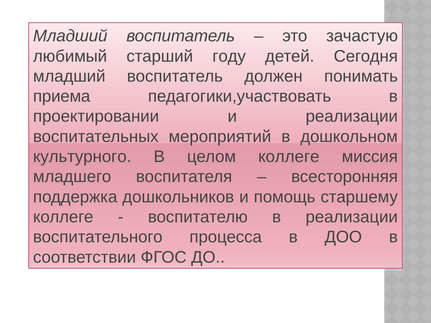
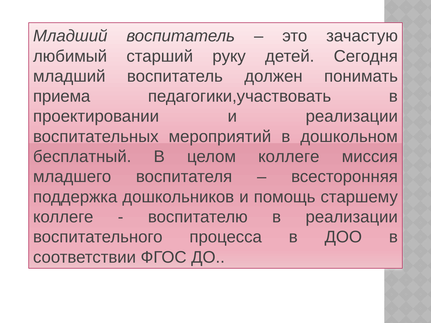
году: году -> руку (229, 56)
культурного: культурного -> бесплатный (82, 157)
